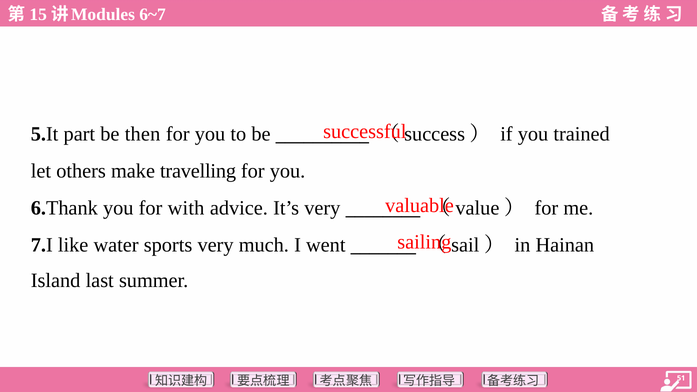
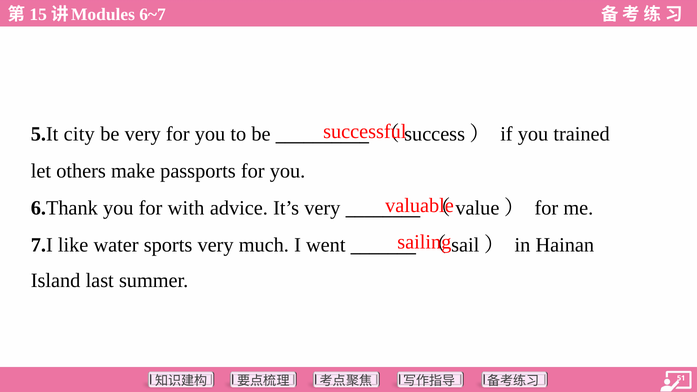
part: part -> city (79, 134)
be then: then -> very (143, 134)
travelling: travelling -> passports (198, 171)
